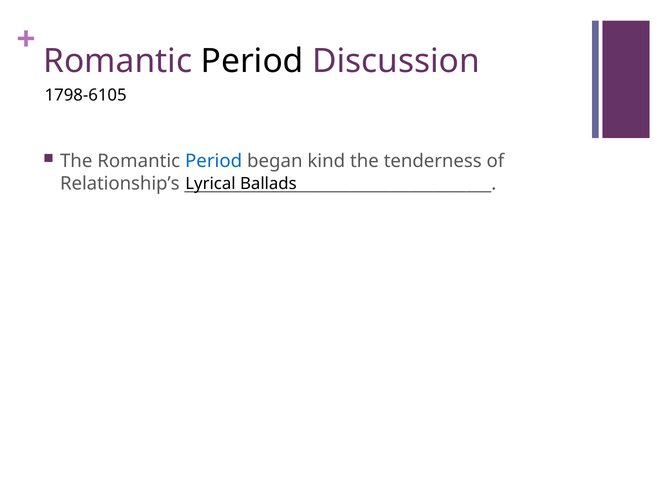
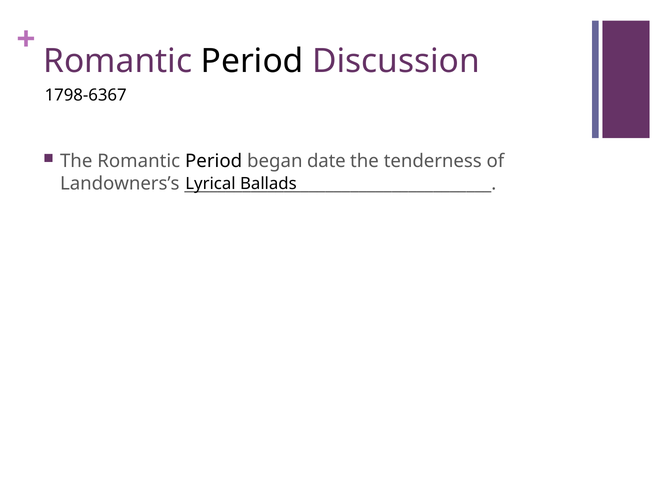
1798-6105: 1798-6105 -> 1798-6367 (86, 95)
Period colour: blue -> black (214, 161)
kind: kind -> date (326, 161)
Relationship’s: Relationship’s -> Landowners’s (120, 184)
